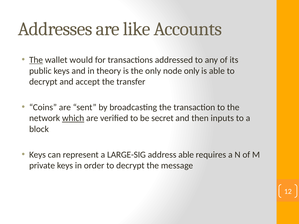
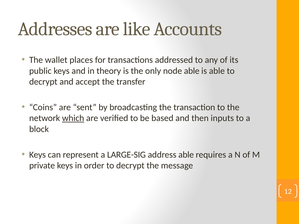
The underline: present -> none (36, 60)
would: would -> places (81, 60)
node only: only -> able (192, 71)
secret: secret -> based (162, 118)
